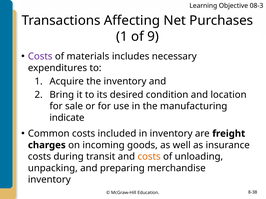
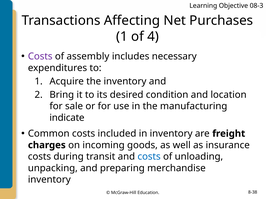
9: 9 -> 4 (153, 37)
materials: materials -> assembly (88, 57)
costs colour: orange -> blue (149, 157)
